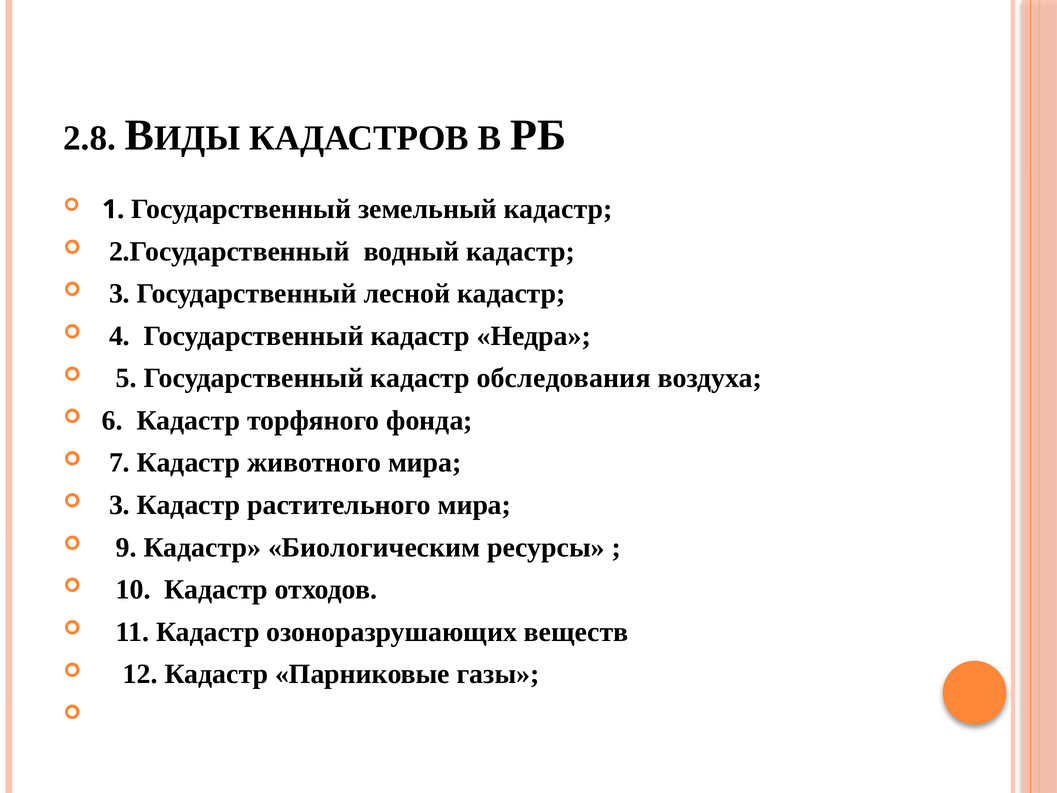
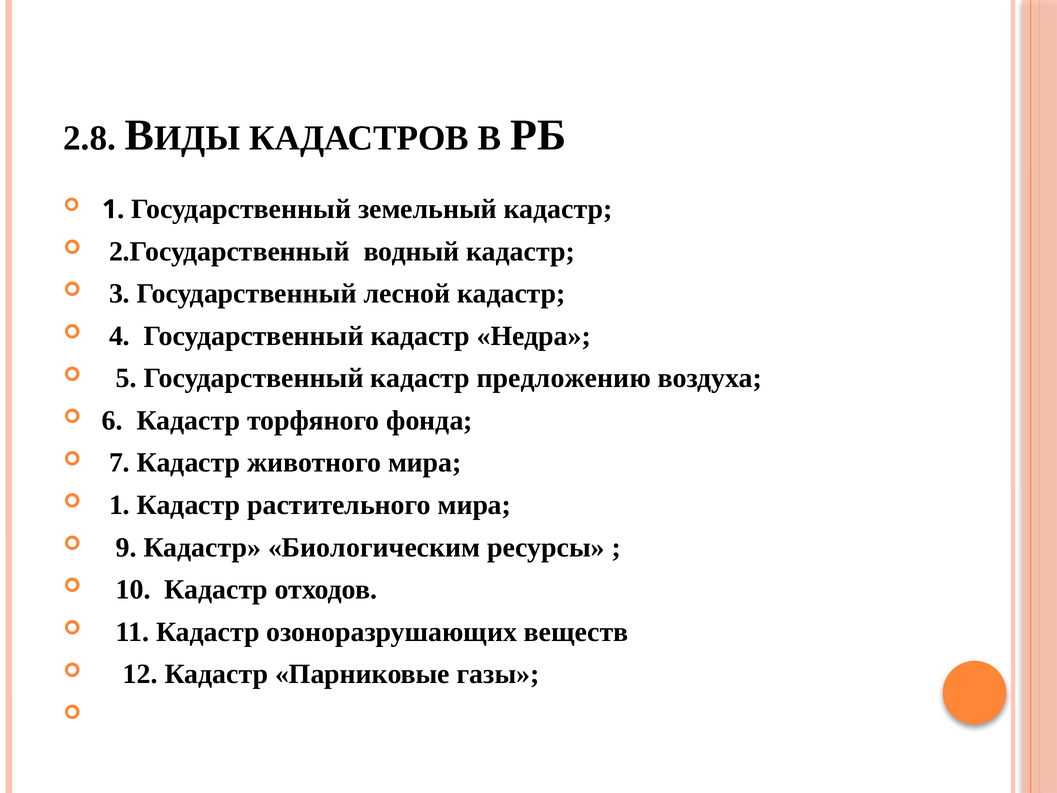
обследования: обследования -> предложению (564, 378)
3: 3 -> 1 (119, 505)
